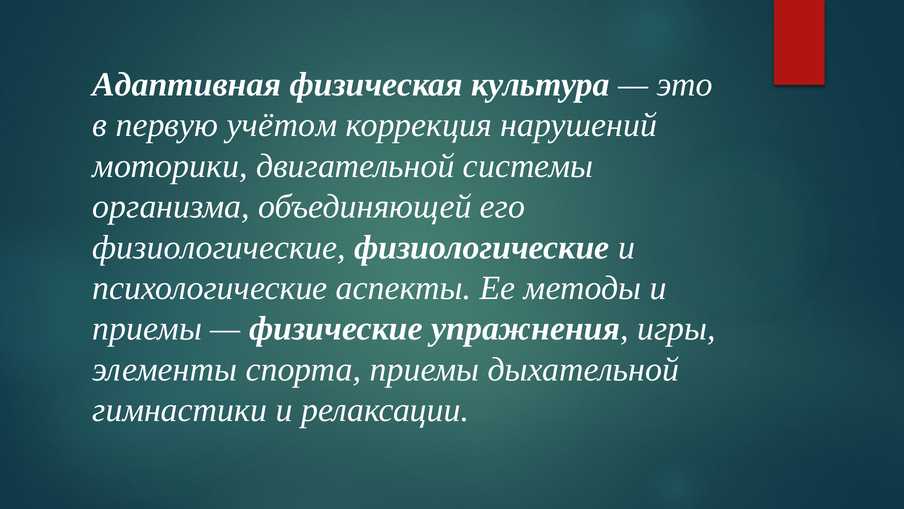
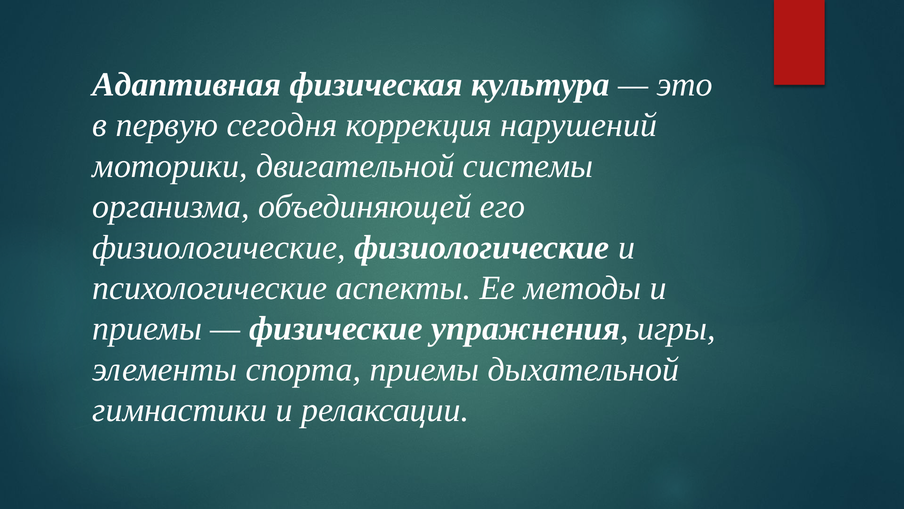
учётом: учётом -> сегодня (282, 125)
